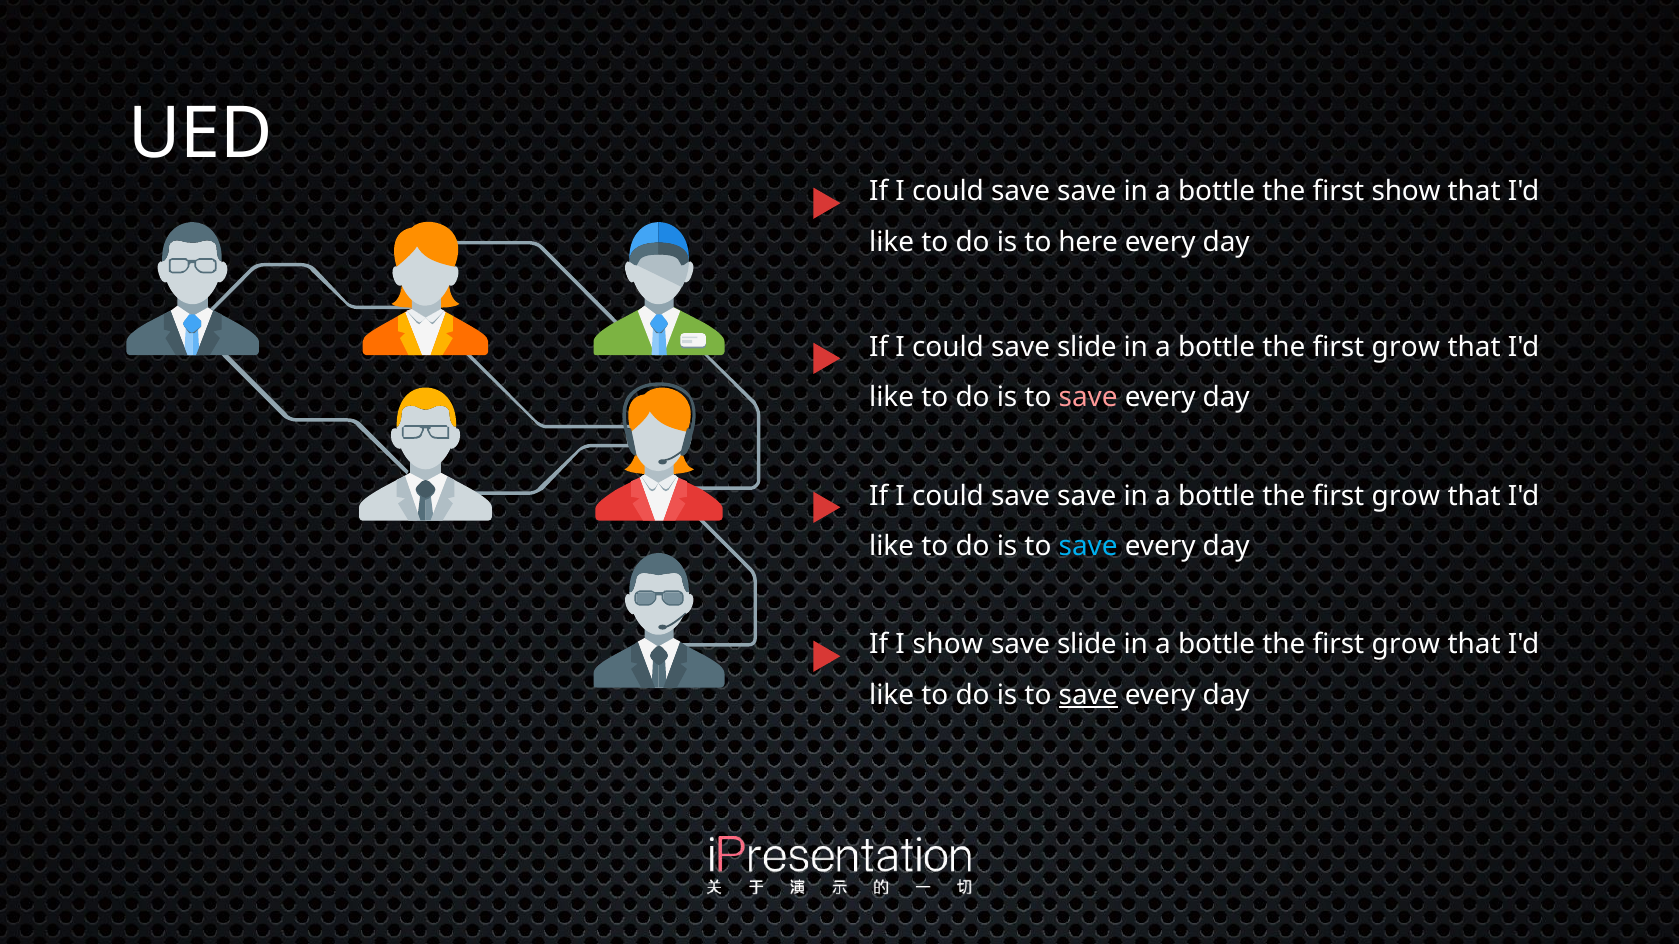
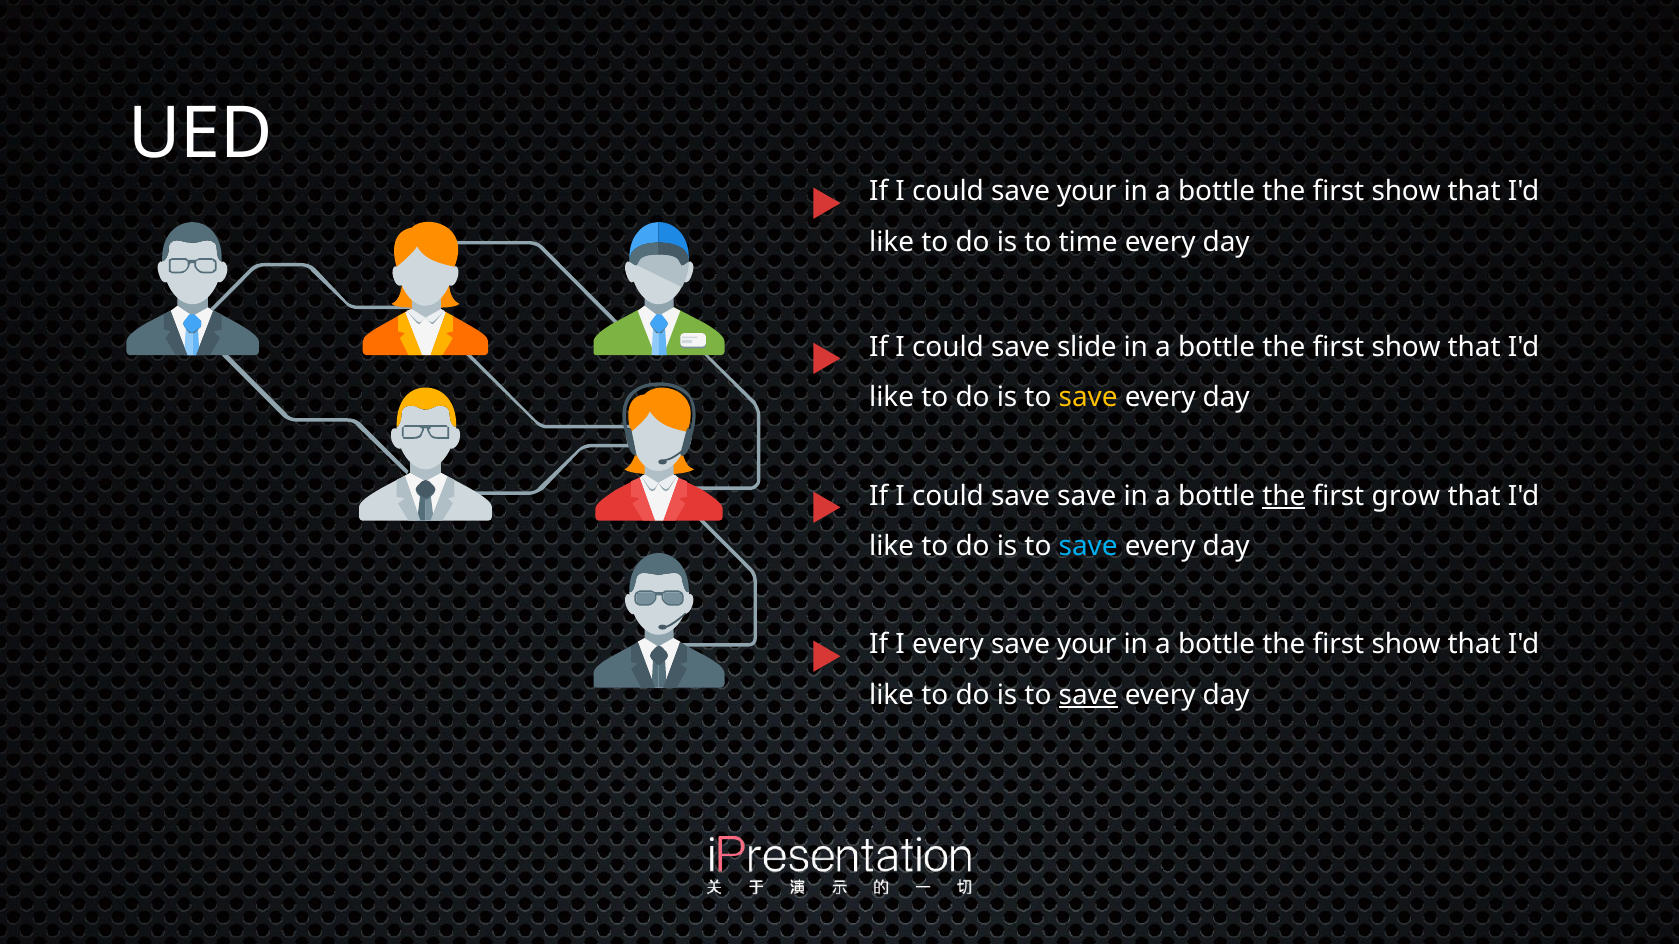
save: save -> your (1087, 192)
here: here -> time (1088, 242)
grow: grow -> show (1406, 347)
save colour: pink -> yellow (1088, 397)
the underline: none -> present (1284, 496)
I show: show -> every (948, 645)
slide: slide -> your (1087, 645)
grow: grow -> show (1406, 645)
